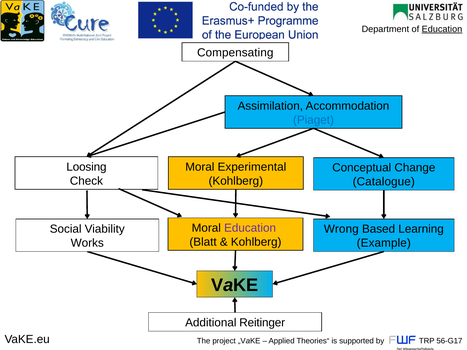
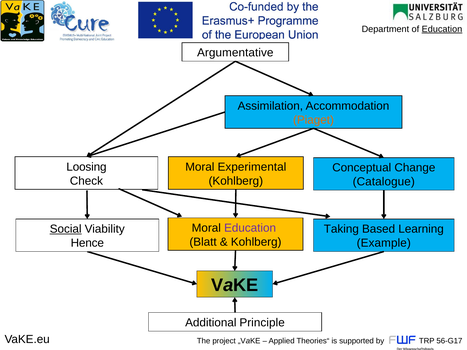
Compensating: Compensating -> Argumentative (235, 53)
Piaget colour: blue -> orange (313, 120)
Social underline: none -> present (66, 229)
Wrong: Wrong -> Taking (341, 229)
Works: Works -> Hence (87, 243)
Reitinger: Reitinger -> Principle (262, 323)
